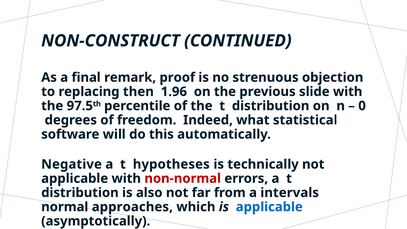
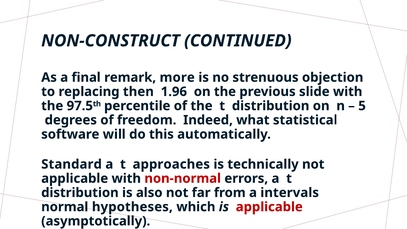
proof: proof -> more (177, 77)
0: 0 -> 5 (362, 106)
Negative: Negative -> Standard (72, 164)
hypotheses: hypotheses -> approaches (171, 164)
approaches: approaches -> hypotheses (132, 207)
applicable colour: blue -> red (269, 207)
